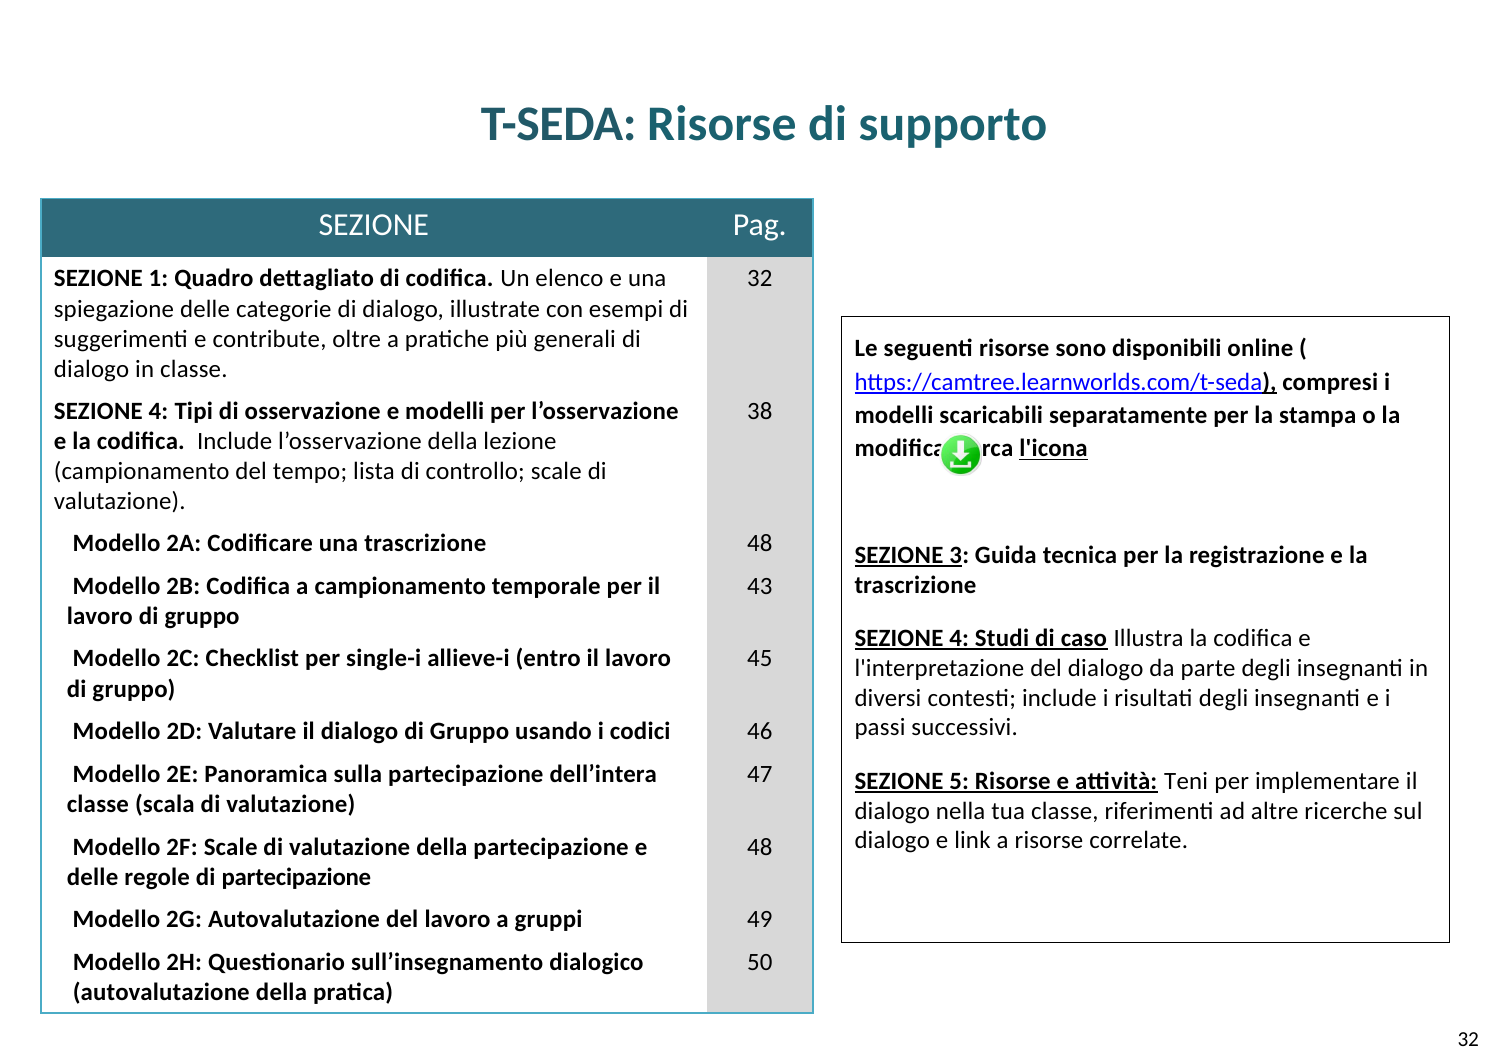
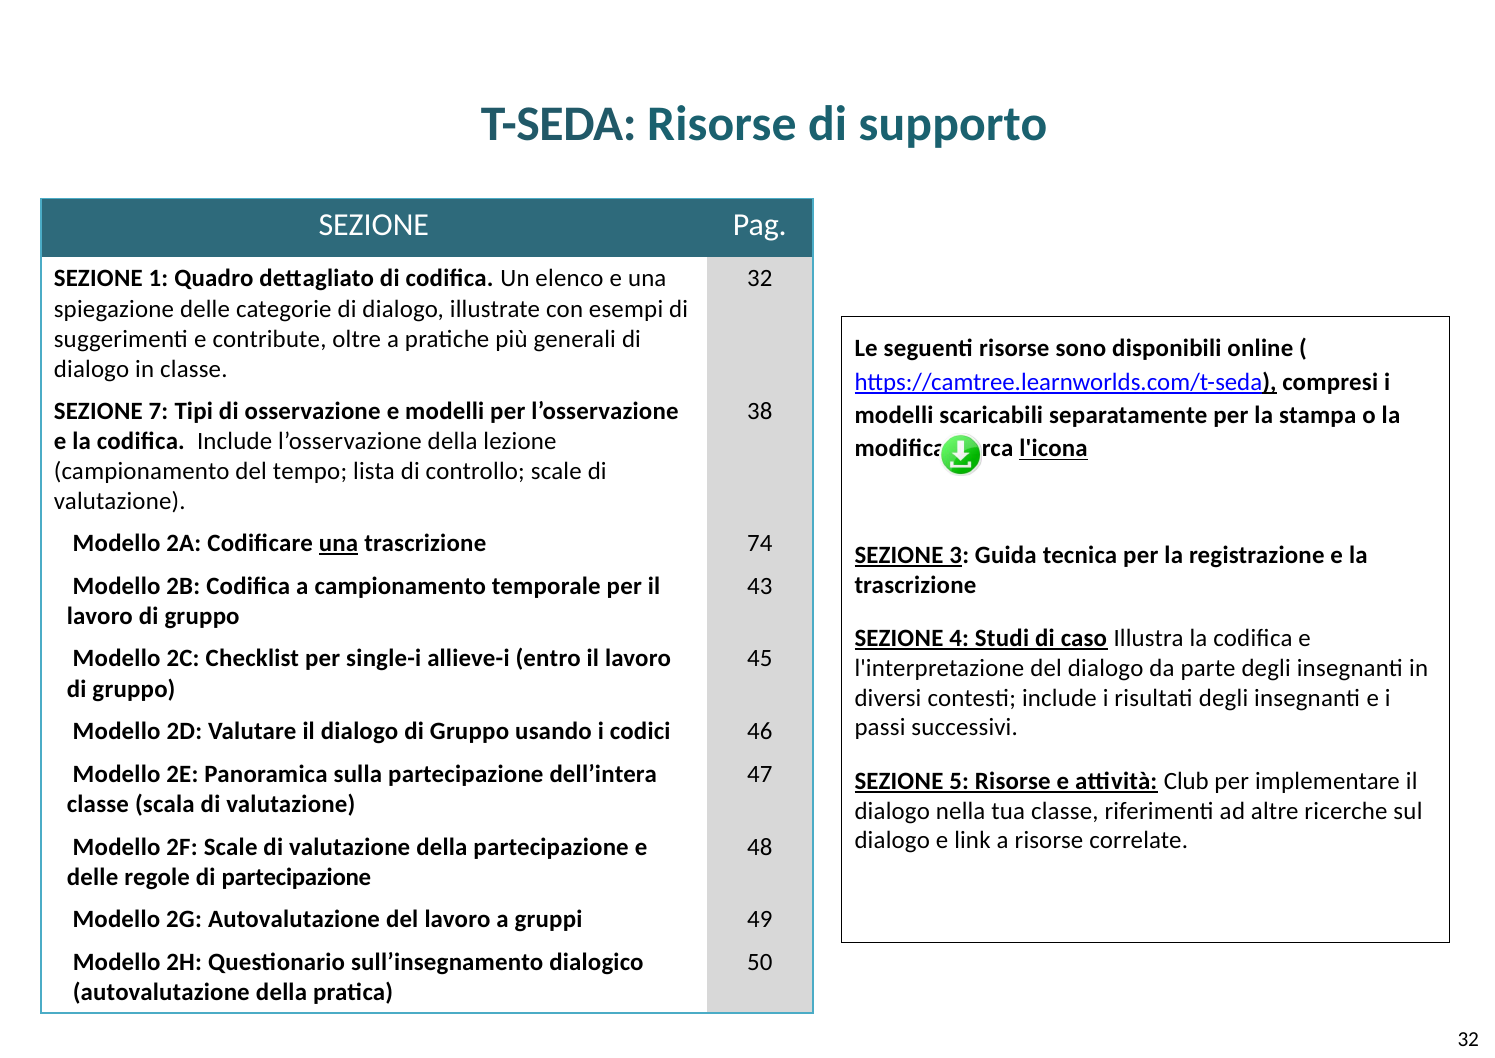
4: 4 -> 7 (158, 411)
una underline: none -> present (339, 543)
trascrizione 48: 48 -> 74 (760, 543)
Teni: Teni -> Club (1186, 780)
